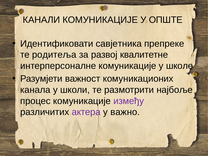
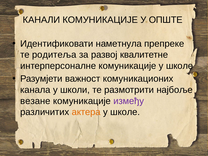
савјетника: савјетника -> наметнула (119, 44)
процес: процес -> везане (35, 101)
актера colour: purple -> orange (86, 112)
важно: важно -> школе (125, 112)
